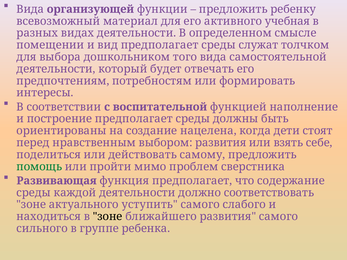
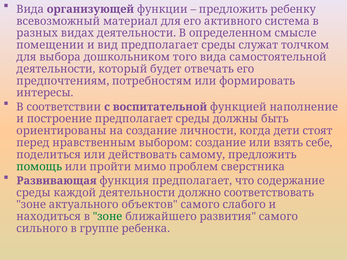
учебная: учебная -> система (287, 21)
нацелена: нацелена -> личности (208, 131)
выбором развития: развития -> создание (221, 143)
уступить: уступить -> объектов (150, 205)
зоне colour: black -> green (108, 217)
